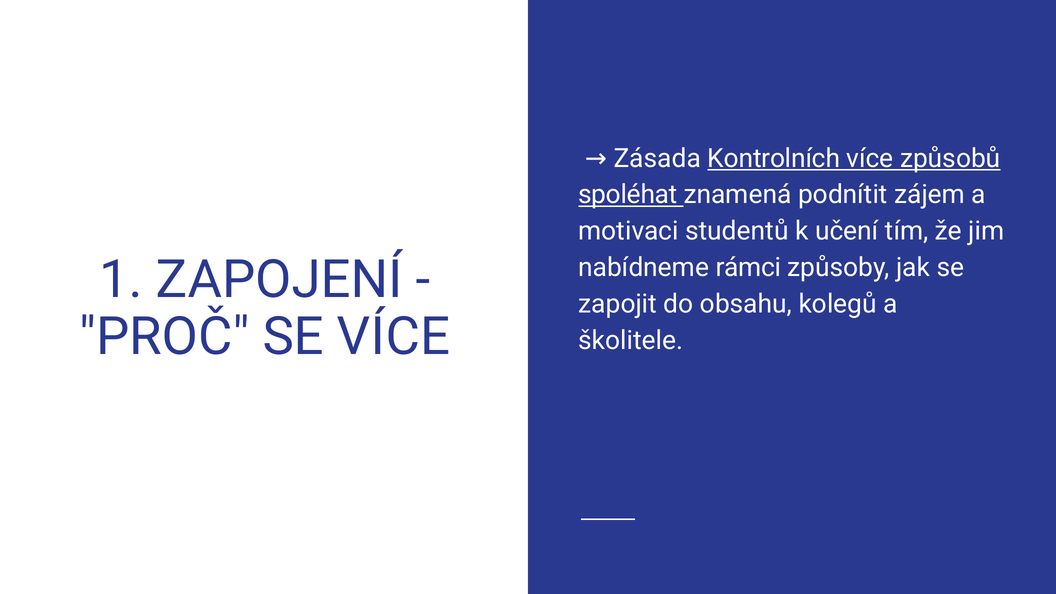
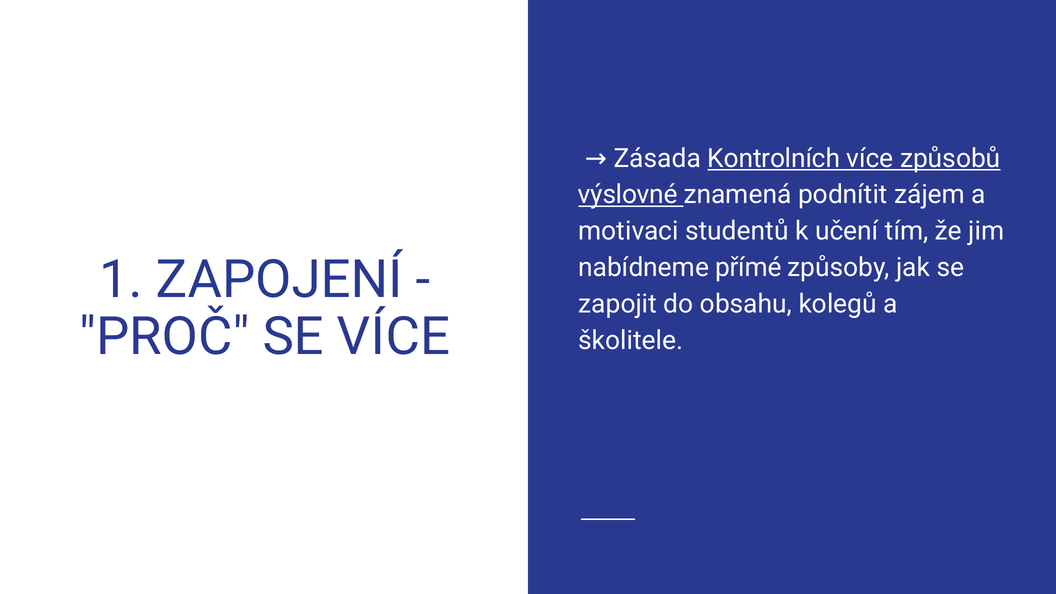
spoléhat: spoléhat -> výslovné (628, 195)
rámci: rámci -> přímé (748, 268)
